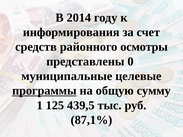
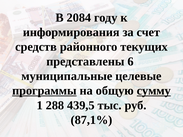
2014: 2014 -> 2084 (79, 18)
осмотры: осмотры -> текущих (144, 47)
0: 0 -> 6 (131, 62)
сумму underline: none -> present (154, 91)
125: 125 -> 288 (55, 105)
